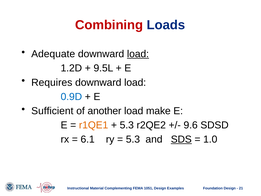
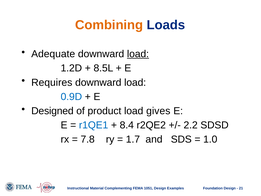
Combining colour: red -> orange (109, 25)
9.5L: 9.5L -> 8.5L (103, 68)
Sufficient: Sufficient -> Designed (52, 111)
another: another -> product (104, 111)
make: make -> gives (158, 111)
r1QE1 colour: orange -> blue (94, 125)
5.3: 5.3 -> 8.4 (127, 125)
9.6: 9.6 -> 2.2 (191, 125)
6.1: 6.1 -> 7.8 (88, 139)
5.3: 5.3 -> 1.7 (133, 139)
SDS underline: present -> none (181, 139)
